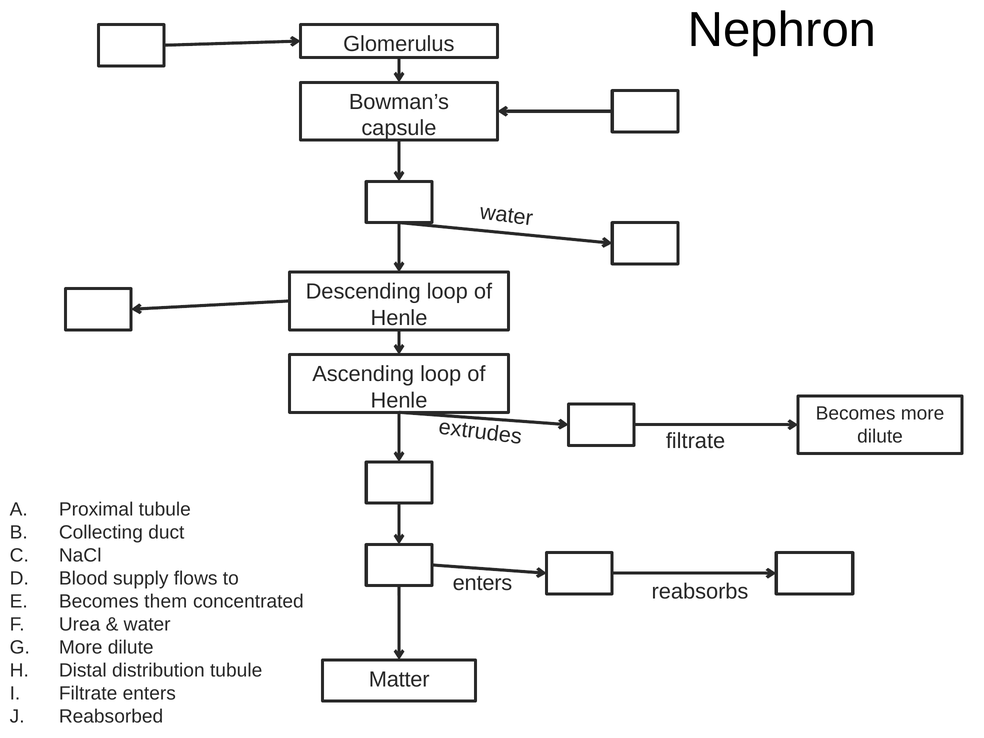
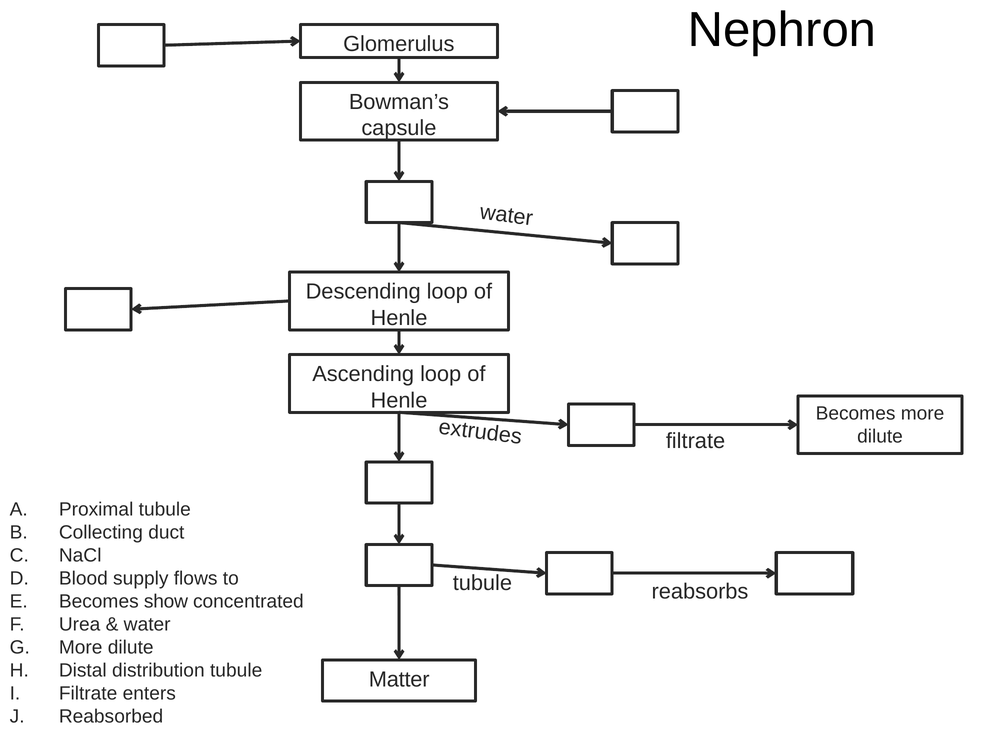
enters: enters -> tubule (482, 583)
them: them -> show (166, 602)
